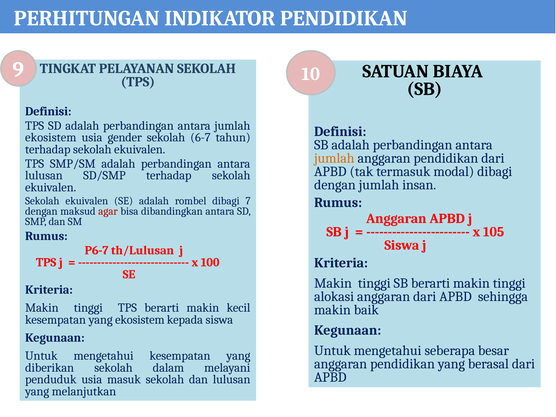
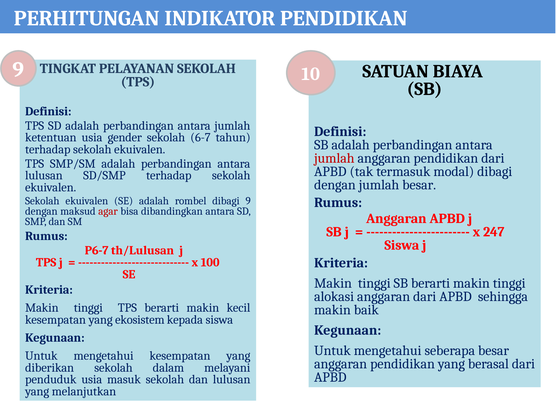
ekosistem: ekosistem -> ketentuan (51, 137)
jumlah colour: orange -> red (334, 158)
jumlah insan: insan -> besar (419, 185)
dibagi 7: 7 -> 9 (248, 201)
105: 105 -> 247 (494, 232)
